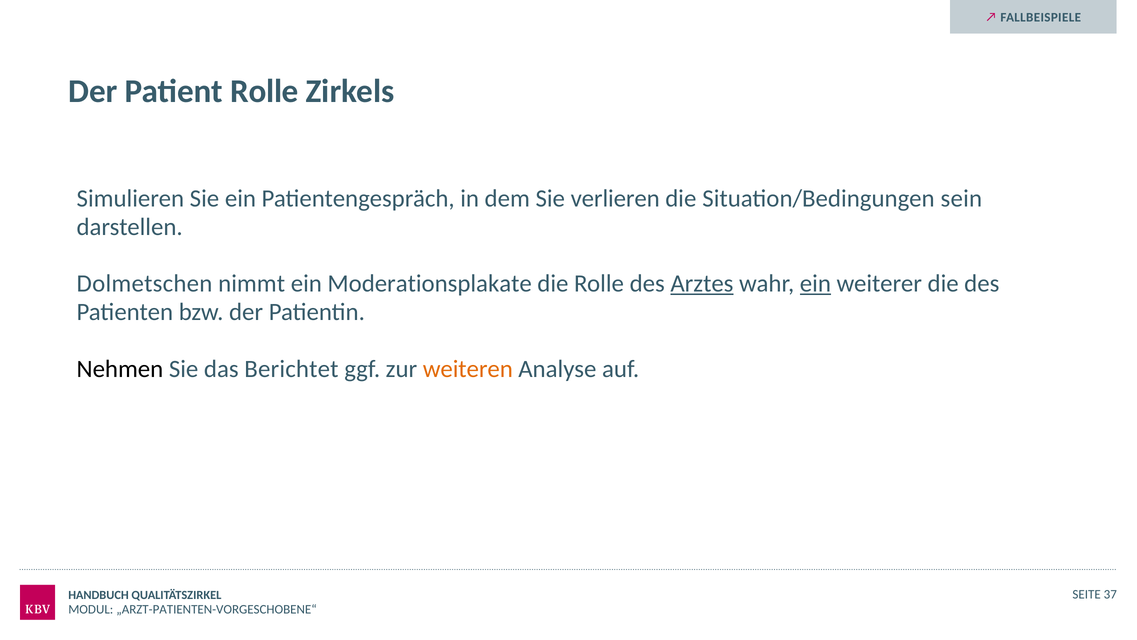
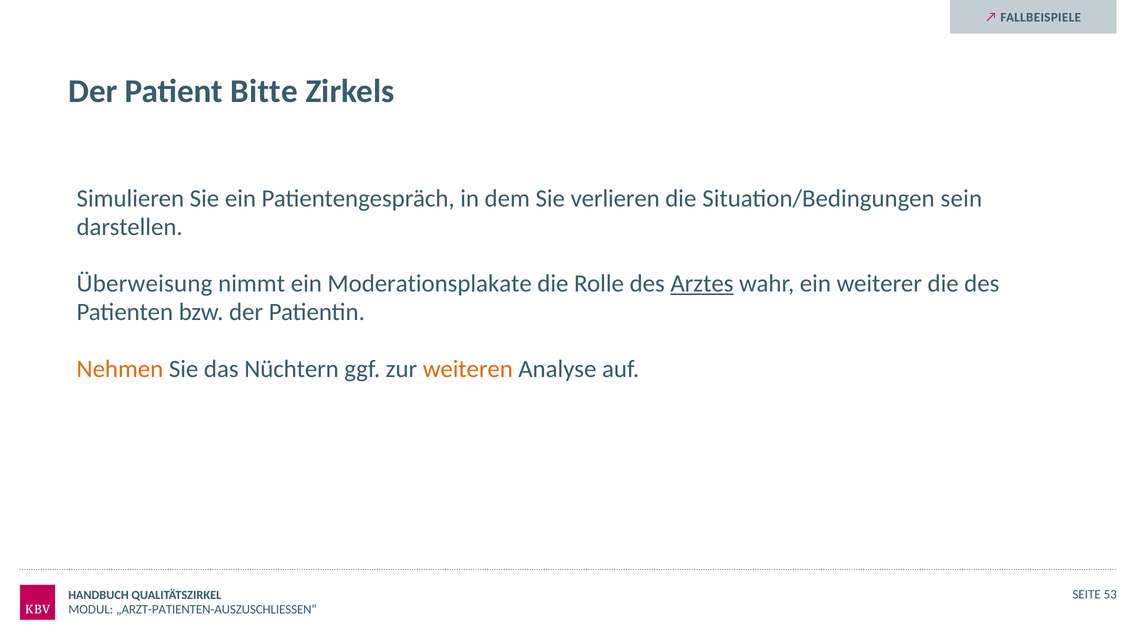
Patient Rolle: Rolle -> Bitte (264, 91)
Dolmetschen: Dolmetschen -> Überweisung (145, 284)
ein underline: present -> none (815, 284)
Nehmen colour: black -> orange (120, 369)
Berichtet: Berichtet -> Nüchtern (292, 369)
37: 37 -> 53 (1110, 594)
„ARZT-PATIENTEN-VORGESCHOBENE“: „ARZT-PATIENTEN-VORGESCHOBENE“ -> „ARZT-PATIENTEN-AUSZUSCHLIESSEN“ (217, 609)
